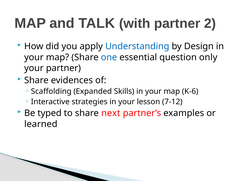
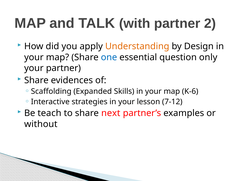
Understanding colour: blue -> orange (137, 46)
typed: typed -> teach (49, 113)
learned: learned -> without (41, 124)
